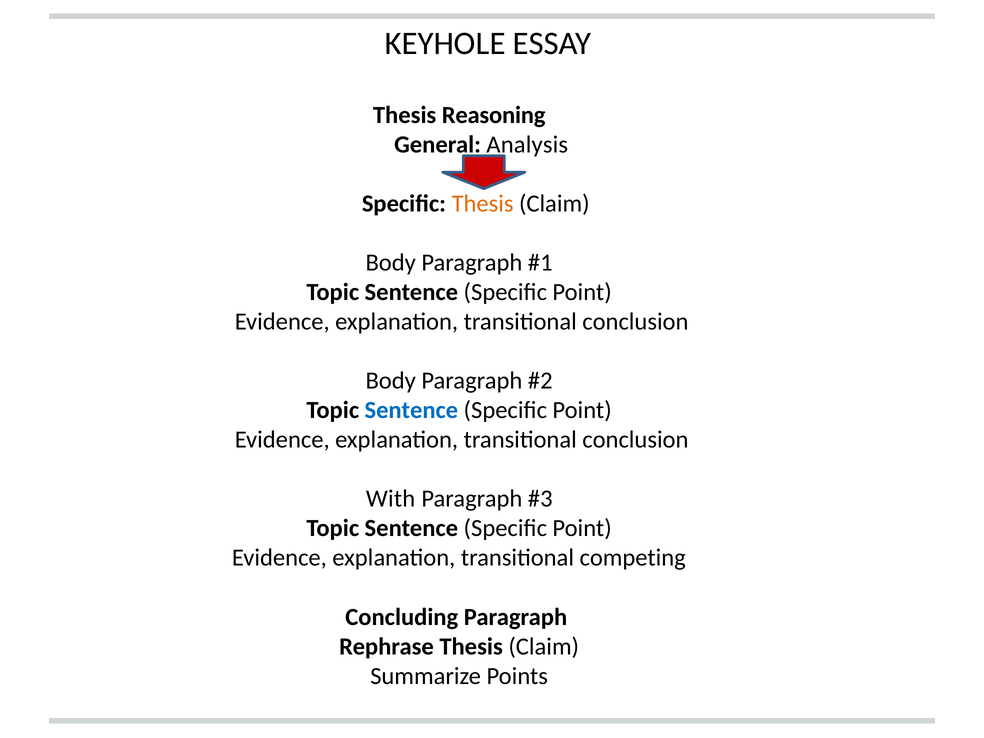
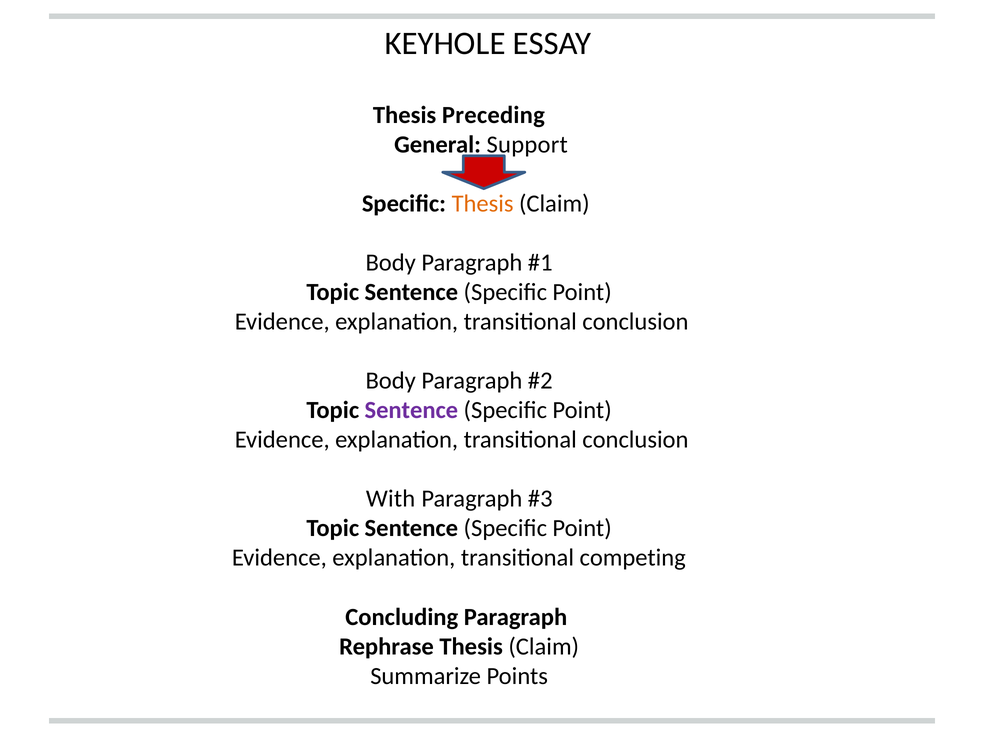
Reasoning: Reasoning -> Preceding (493, 115)
Analysis: Analysis -> Support (527, 145)
Sentence colour: blue -> purple (411, 410)
